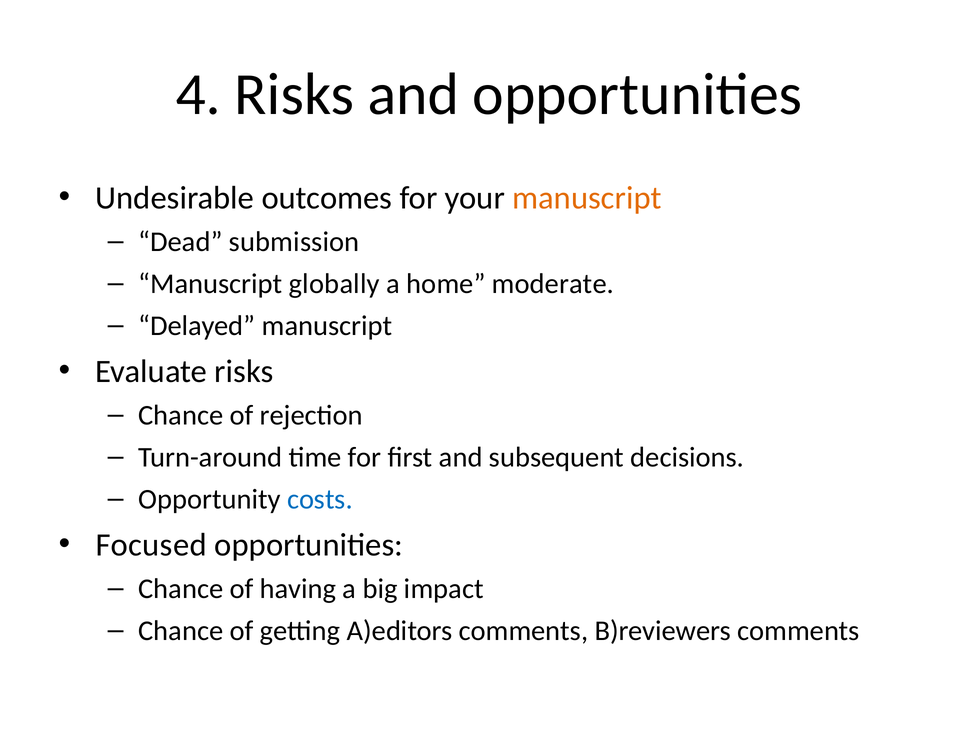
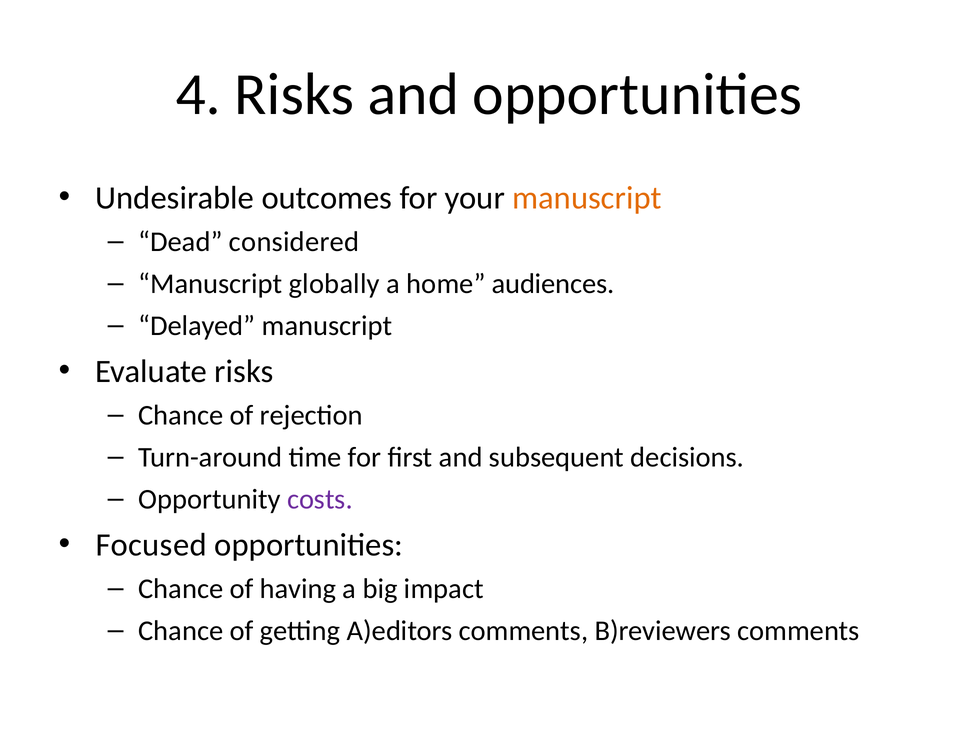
submission: submission -> considered (294, 242)
moderate: moderate -> audiences (553, 284)
costs colour: blue -> purple (320, 500)
